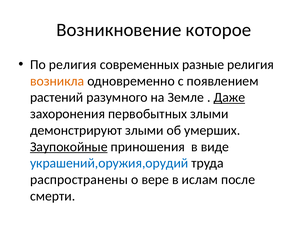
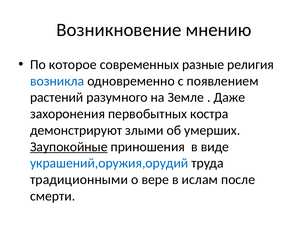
которое: которое -> мнению (219, 30)
По религия: религия -> которое (73, 65)
возникла colour: orange -> blue (57, 81)
Даже underline: present -> none (229, 97)
первобытных злыми: злыми -> костра (209, 114)
распространены: распространены -> традиционными (79, 180)
